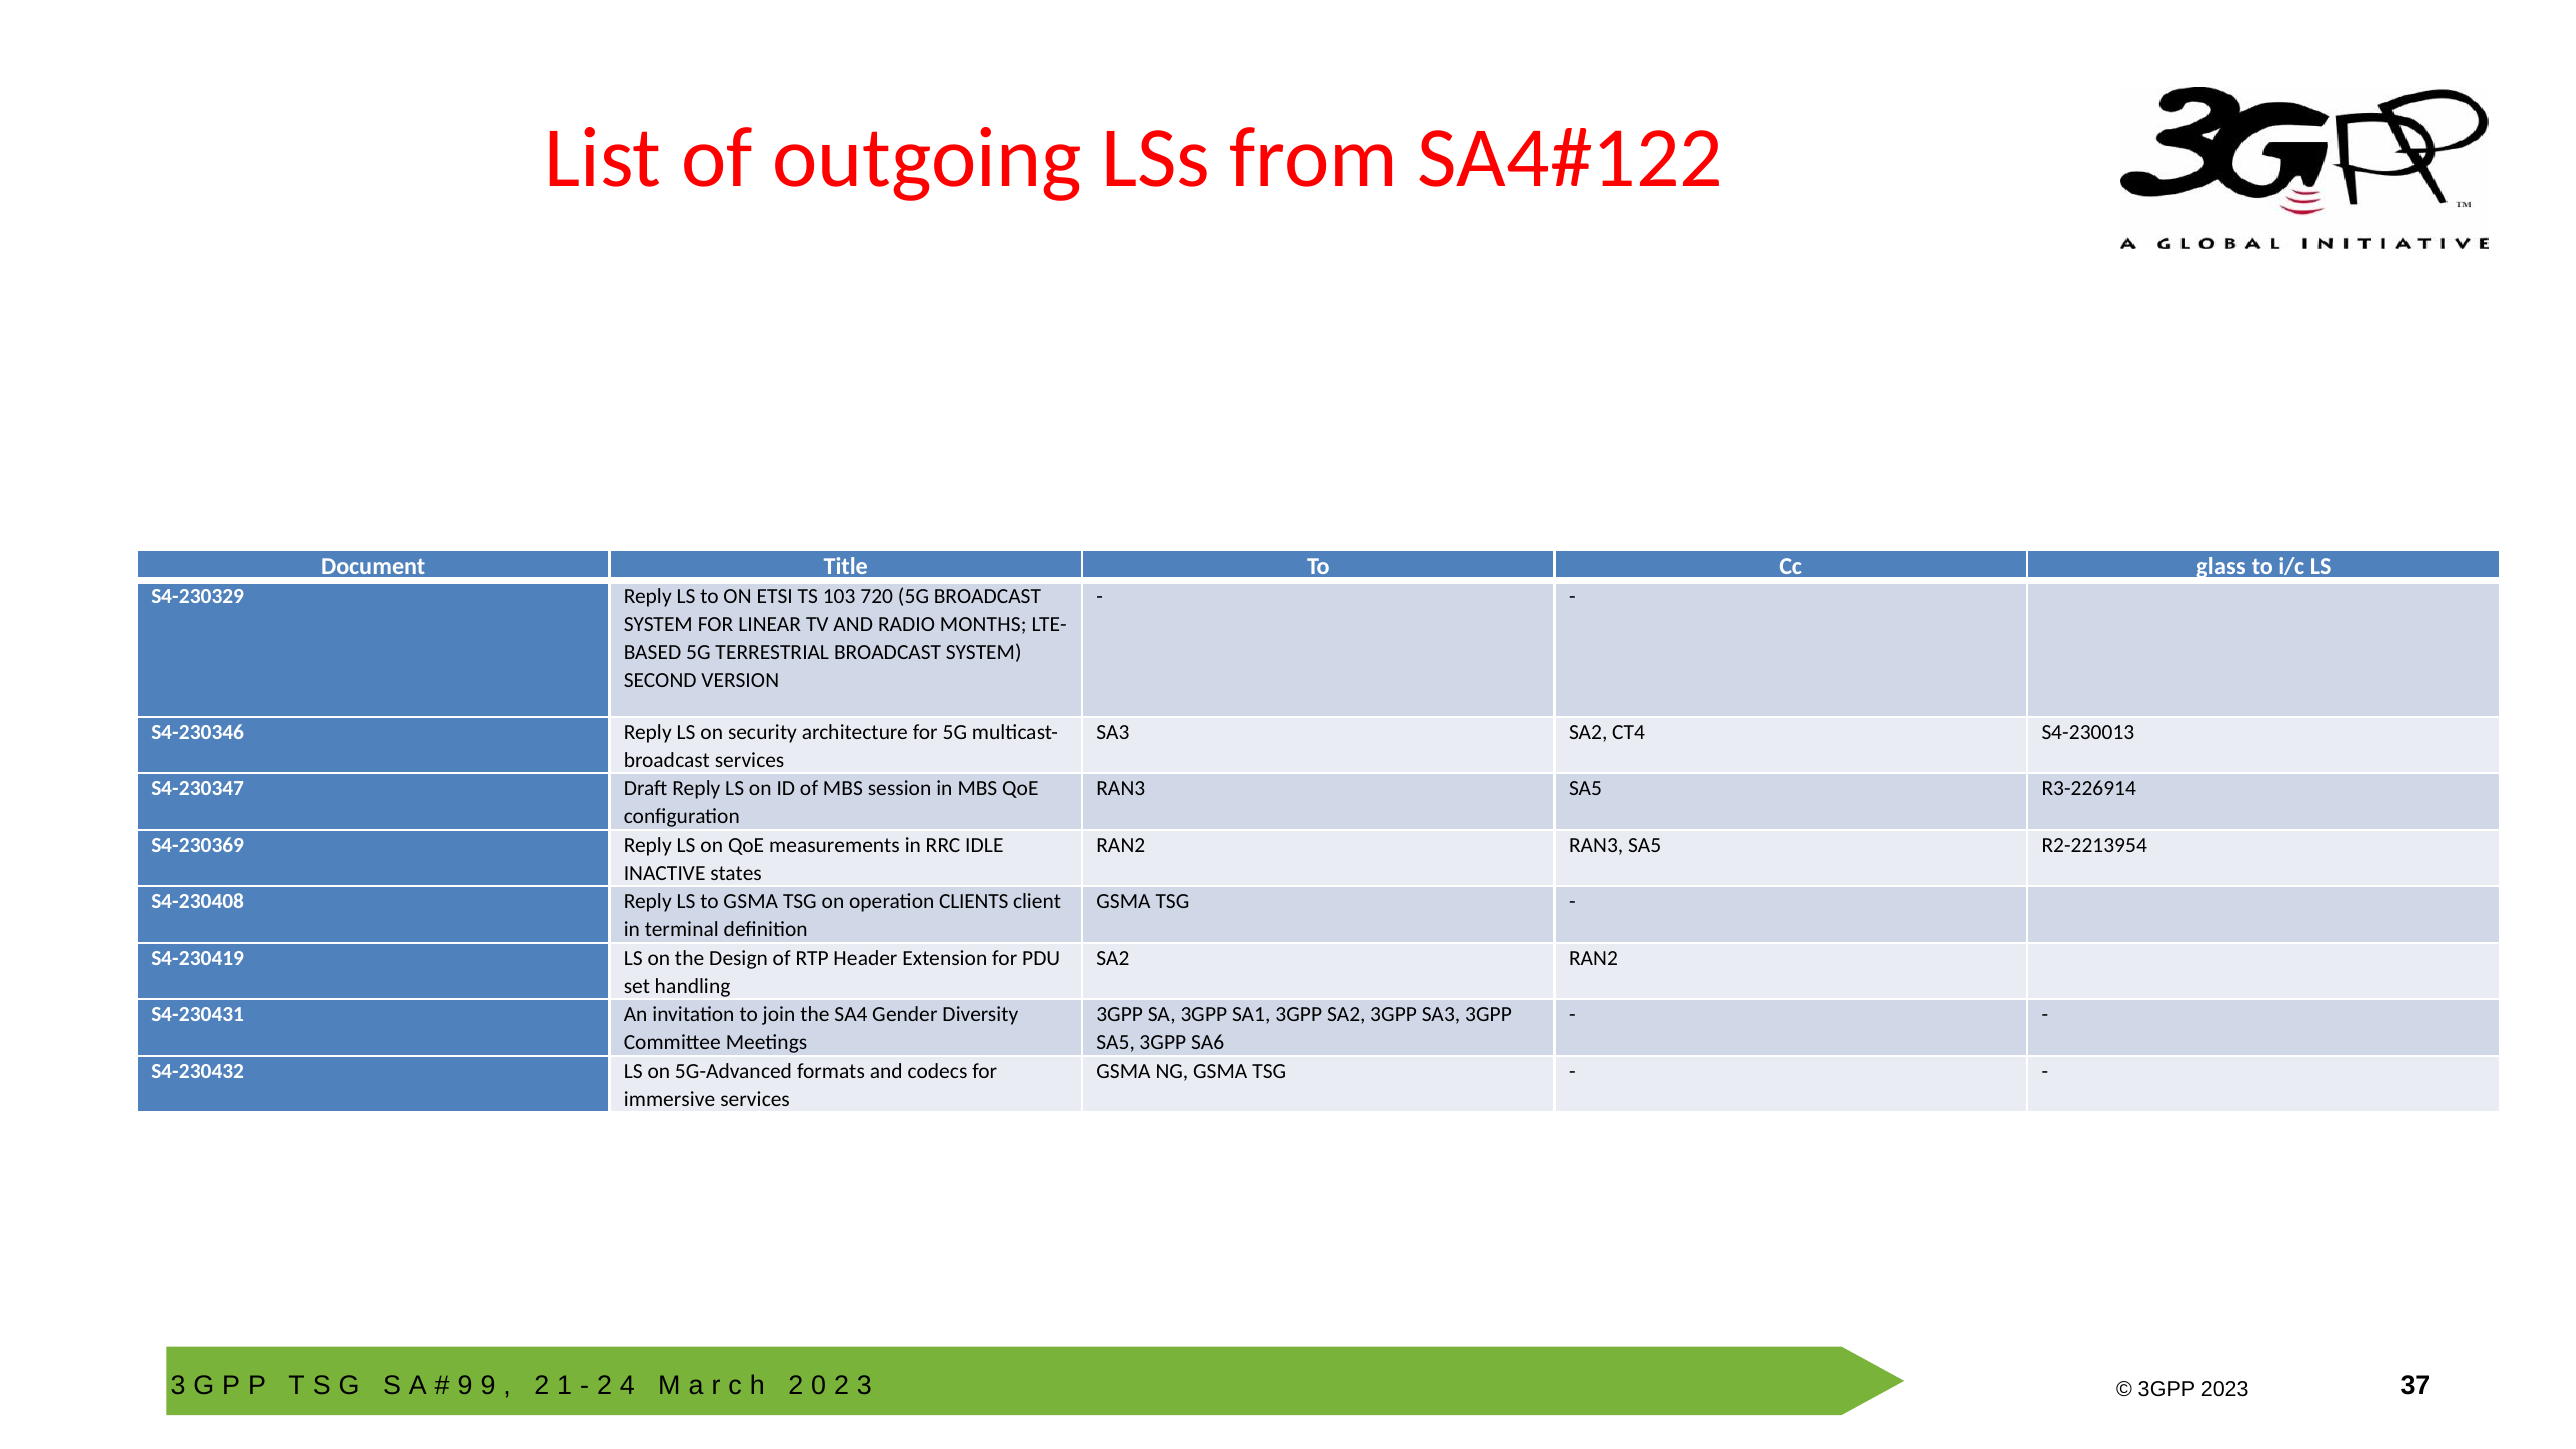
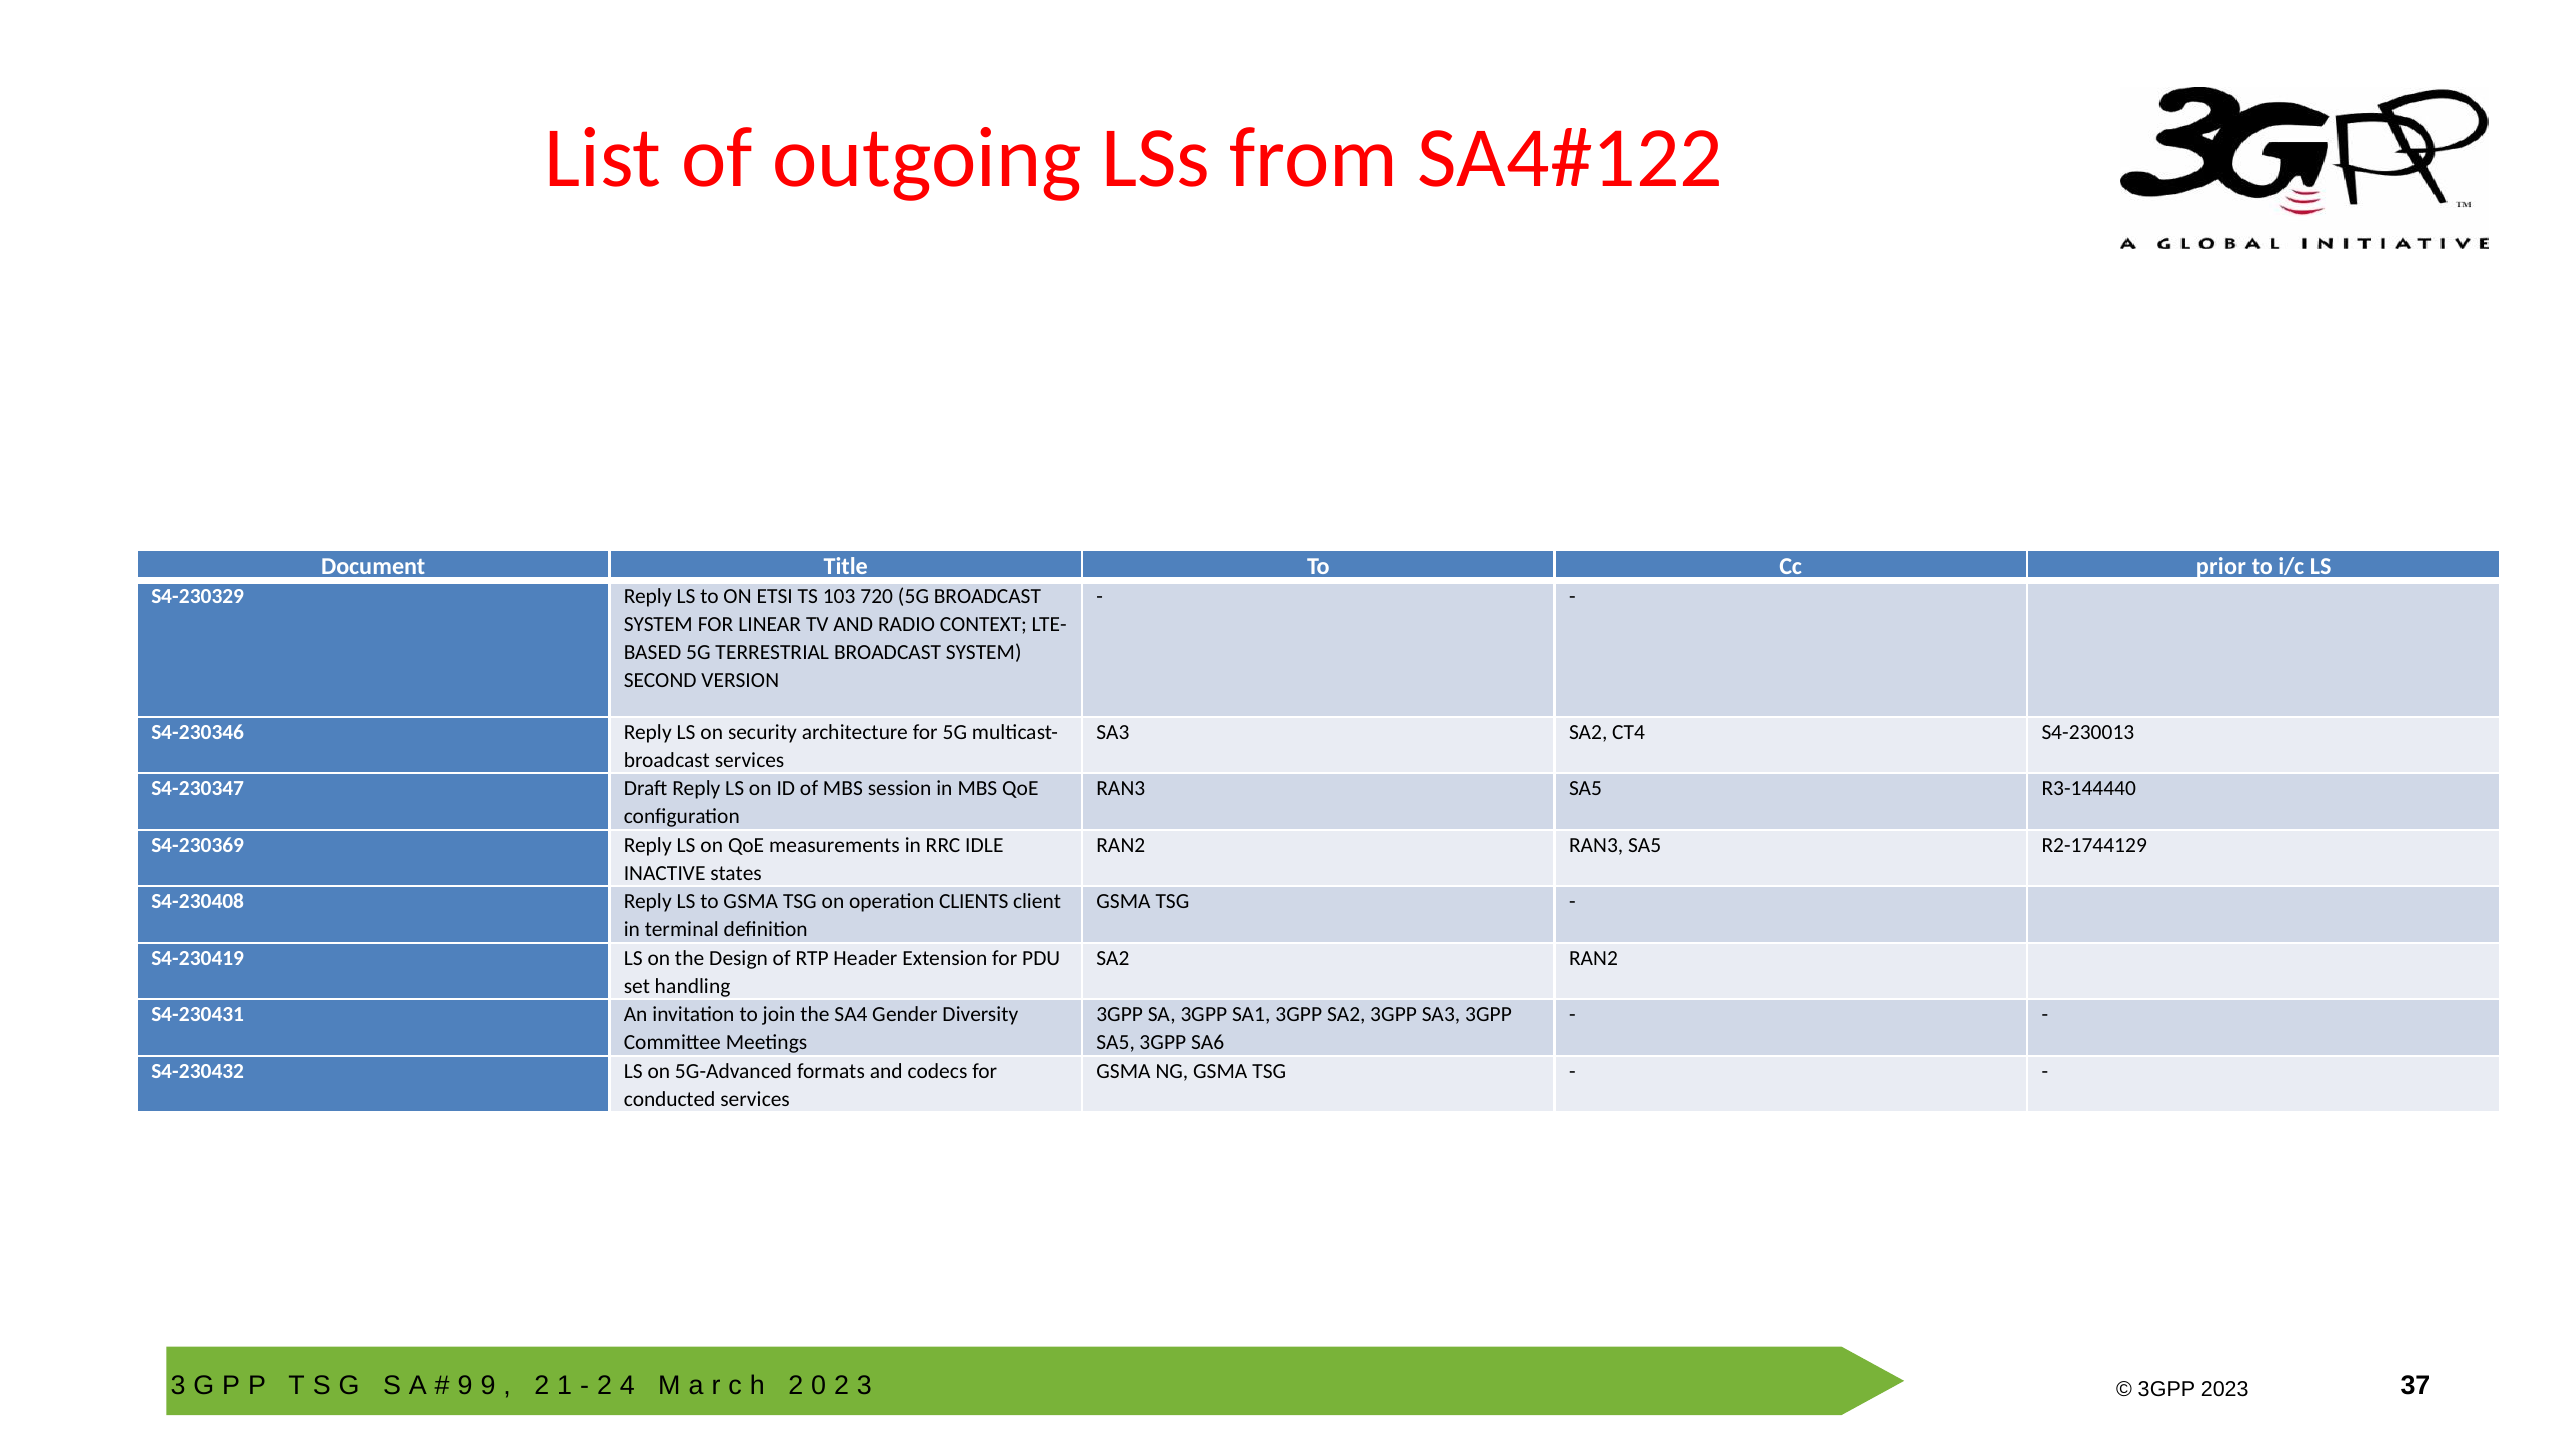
glass: glass -> prior (2221, 566)
MONTHS: MONTHS -> CONTEXT (983, 624)
R3-226914: R3-226914 -> R3-144440 (2089, 789)
R2-2213954: R2-2213954 -> R2-1744129 (2094, 845)
immersive: immersive -> conducted (670, 1099)
